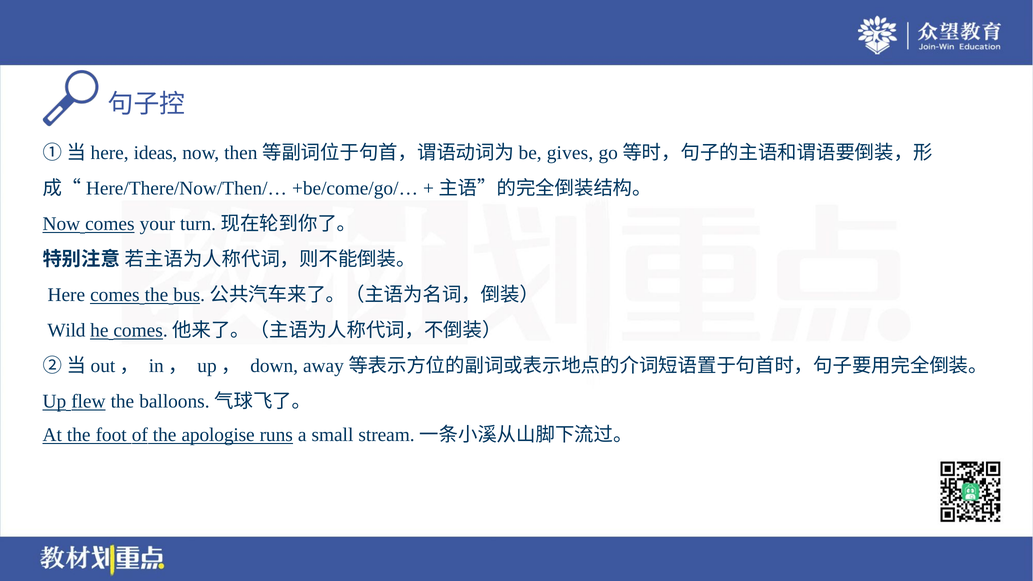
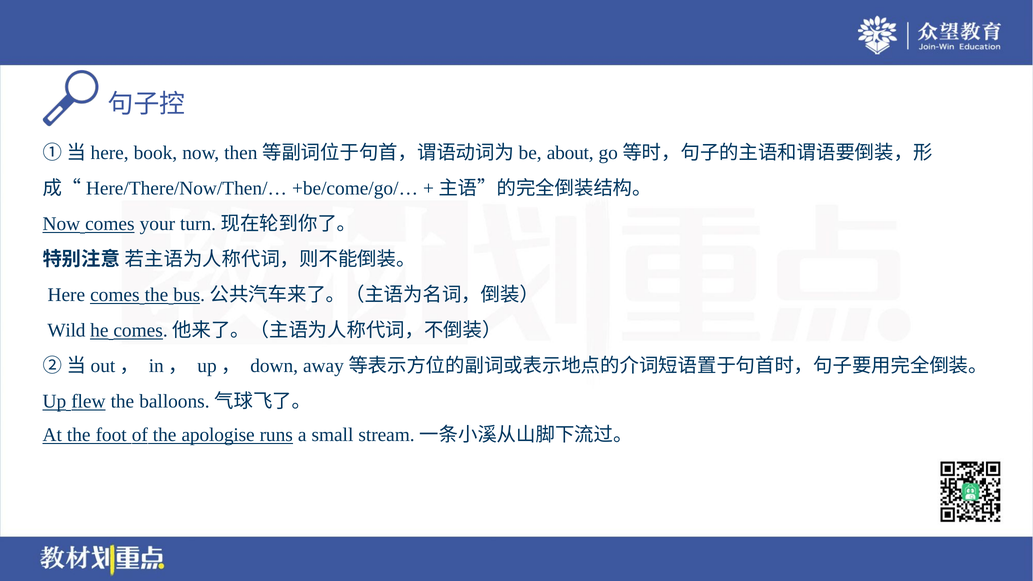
ideas: ideas -> book (155, 153)
gives: gives -> about (570, 153)
